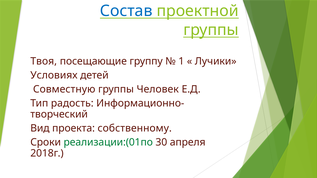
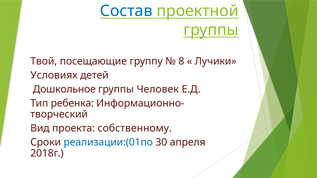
Твоя: Твоя -> Твой (44, 61)
1: 1 -> 8 (181, 61)
Совместную: Совместную -> Дошкольное (64, 89)
радость: радость -> ребенка (72, 103)
реализации:(01по colour: green -> blue (108, 143)
